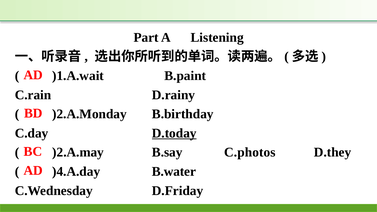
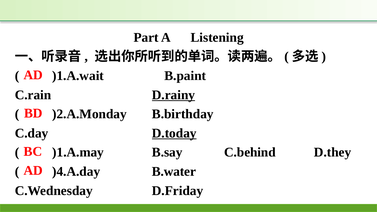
D.rainy underline: none -> present (173, 95)
)2.A.may: )2.A.may -> )1.A.may (78, 152)
C.photos: C.photos -> C.behind (250, 152)
